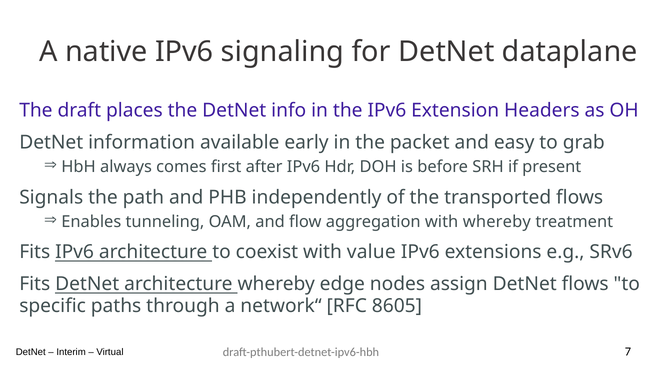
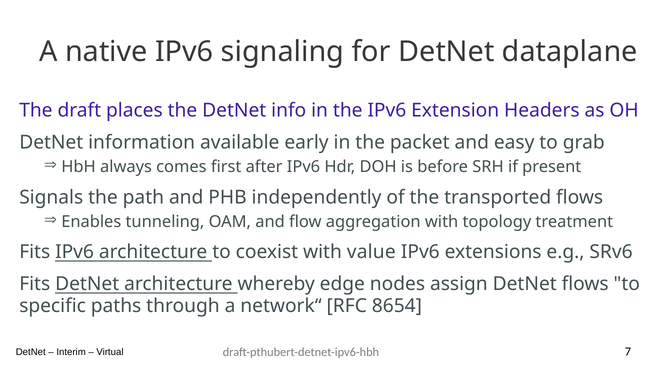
with whereby: whereby -> topology (497, 222)
8605: 8605 -> 8654 (397, 306)
